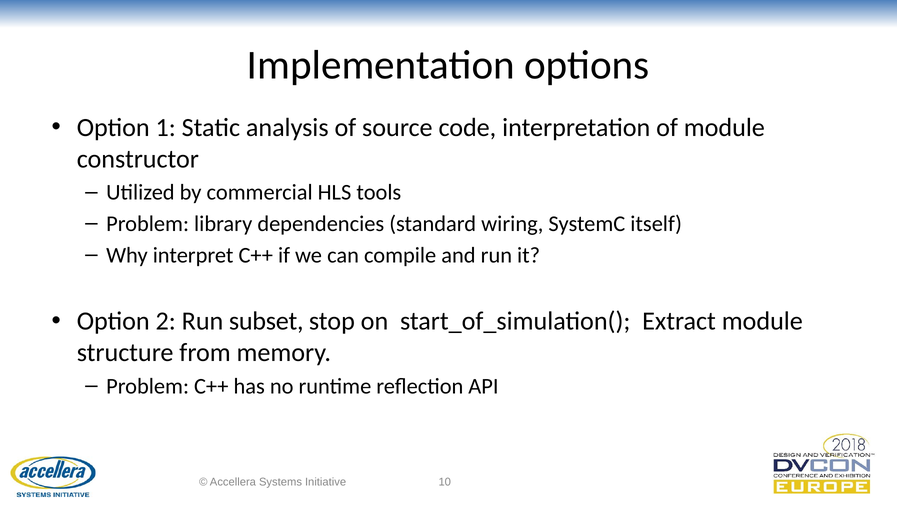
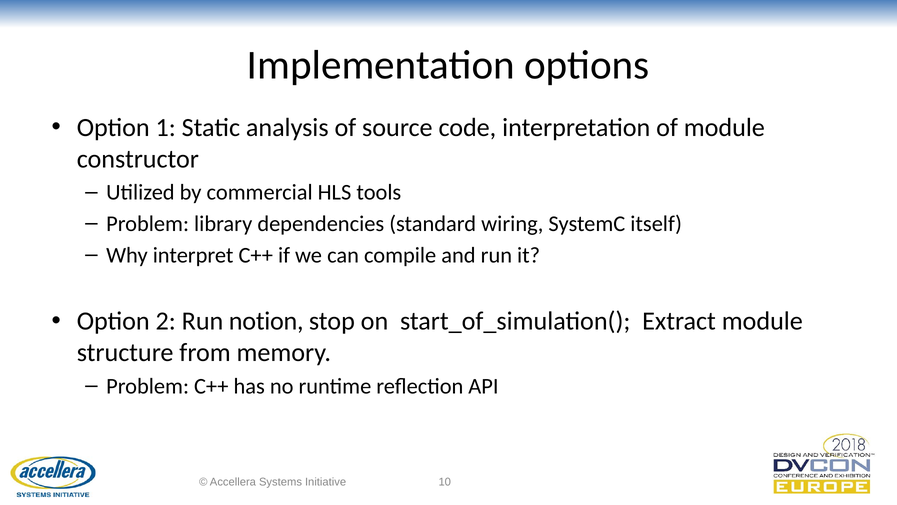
subset: subset -> notion (266, 321)
